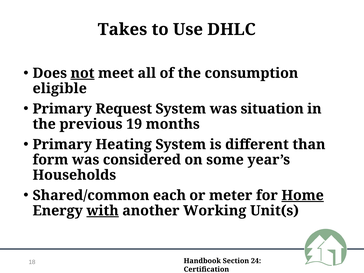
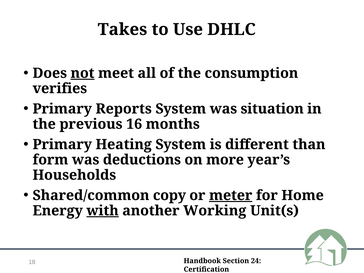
eligible: eligible -> verifies (60, 88)
Request: Request -> Reports (124, 109)
19: 19 -> 16 (134, 124)
considered: considered -> deductions (142, 160)
some: some -> more (225, 160)
each: each -> copy (169, 195)
meter underline: none -> present (231, 195)
Home underline: present -> none (303, 195)
